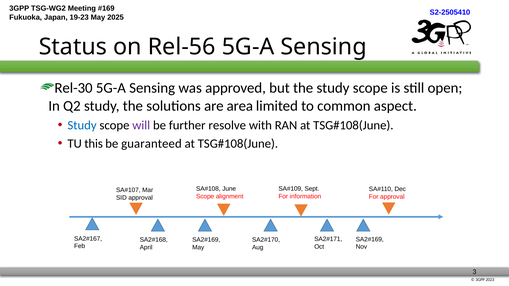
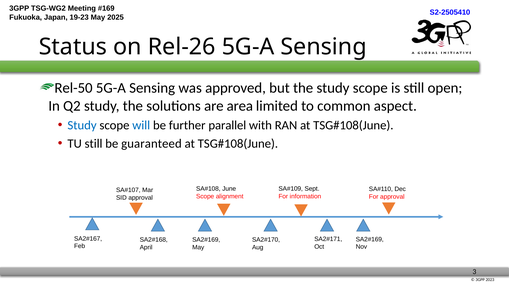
Rel-56: Rel-56 -> Rel-26 (182, 47)
Rel-30: Rel-30 -> Rel-50 (74, 88)
will colour: purple -> blue (141, 125)
resolve: resolve -> parallel (227, 125)
TU this: this -> still (94, 144)
